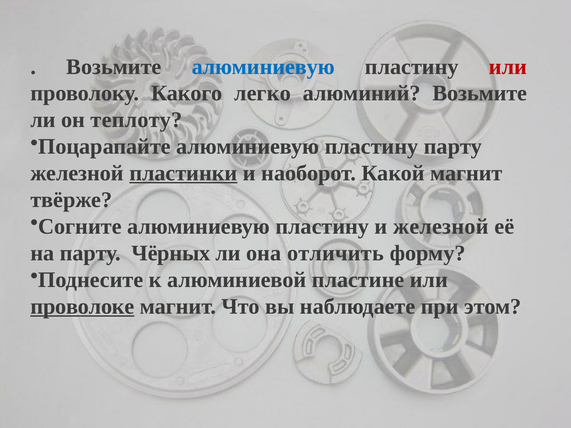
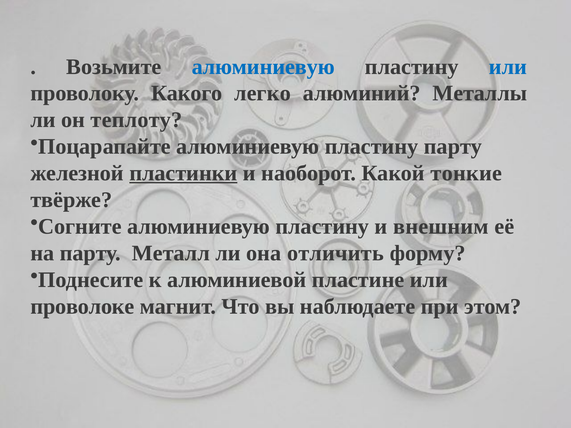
или colour: red -> blue (508, 67)
алюминий Возьмите: Возьмите -> Металлы (480, 93)
Какой магнит: магнит -> тонкие (466, 173)
и железной: железной -> внешним (441, 227)
Чёрных: Чёрных -> Металл (171, 253)
проволоке underline: present -> none (82, 307)
